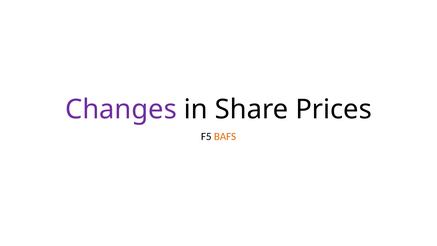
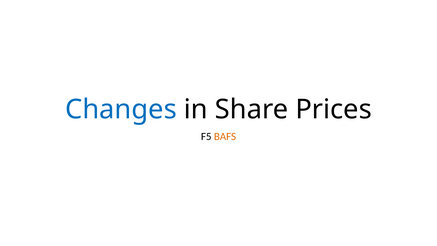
Changes colour: purple -> blue (121, 109)
